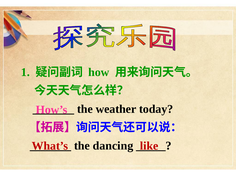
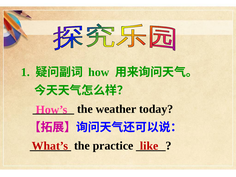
dancing: dancing -> practice (113, 146)
